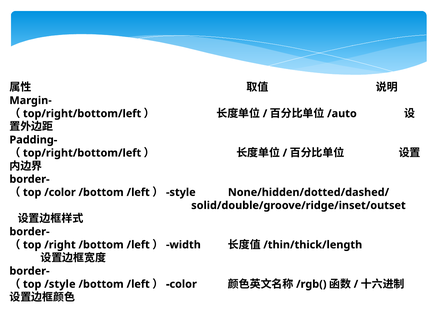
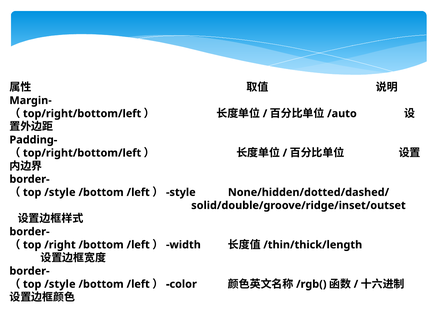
/color: /color -> /style (60, 192)
